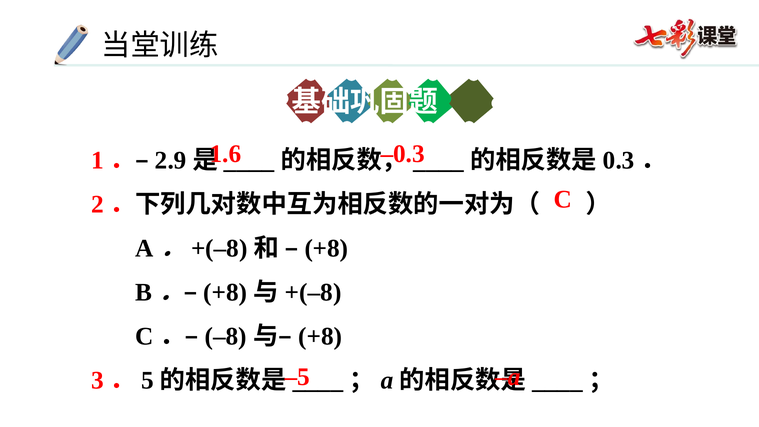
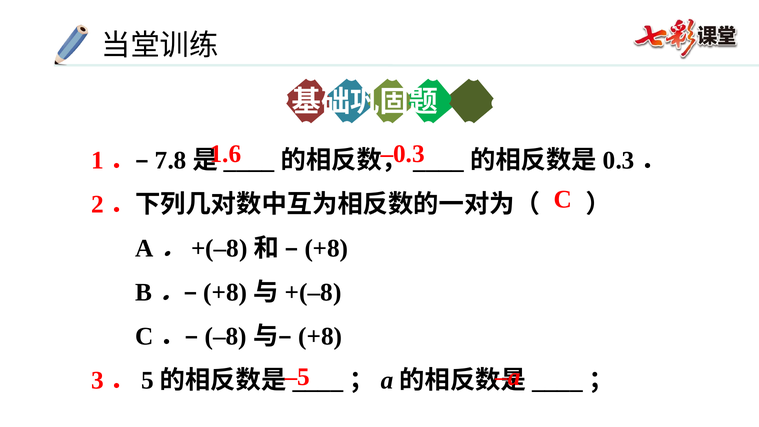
2.9: 2.9 -> 7.8 (171, 161)
